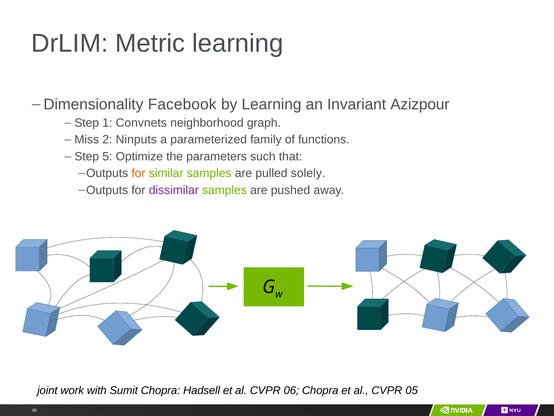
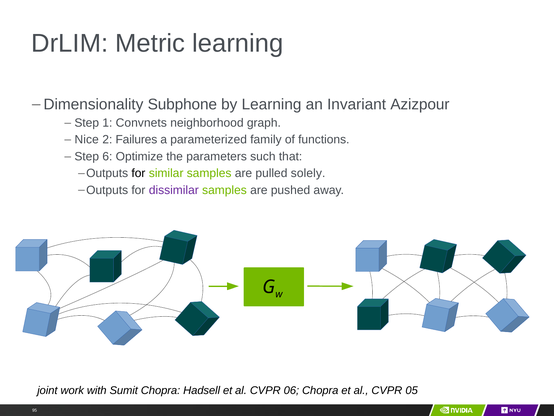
Facebook: Facebook -> Subphone (182, 104)
Miss: Miss -> Nice (87, 140)
Ninputs: Ninputs -> Failures (136, 140)
5: 5 -> 6 (107, 156)
for colour: orange -> black (138, 173)
